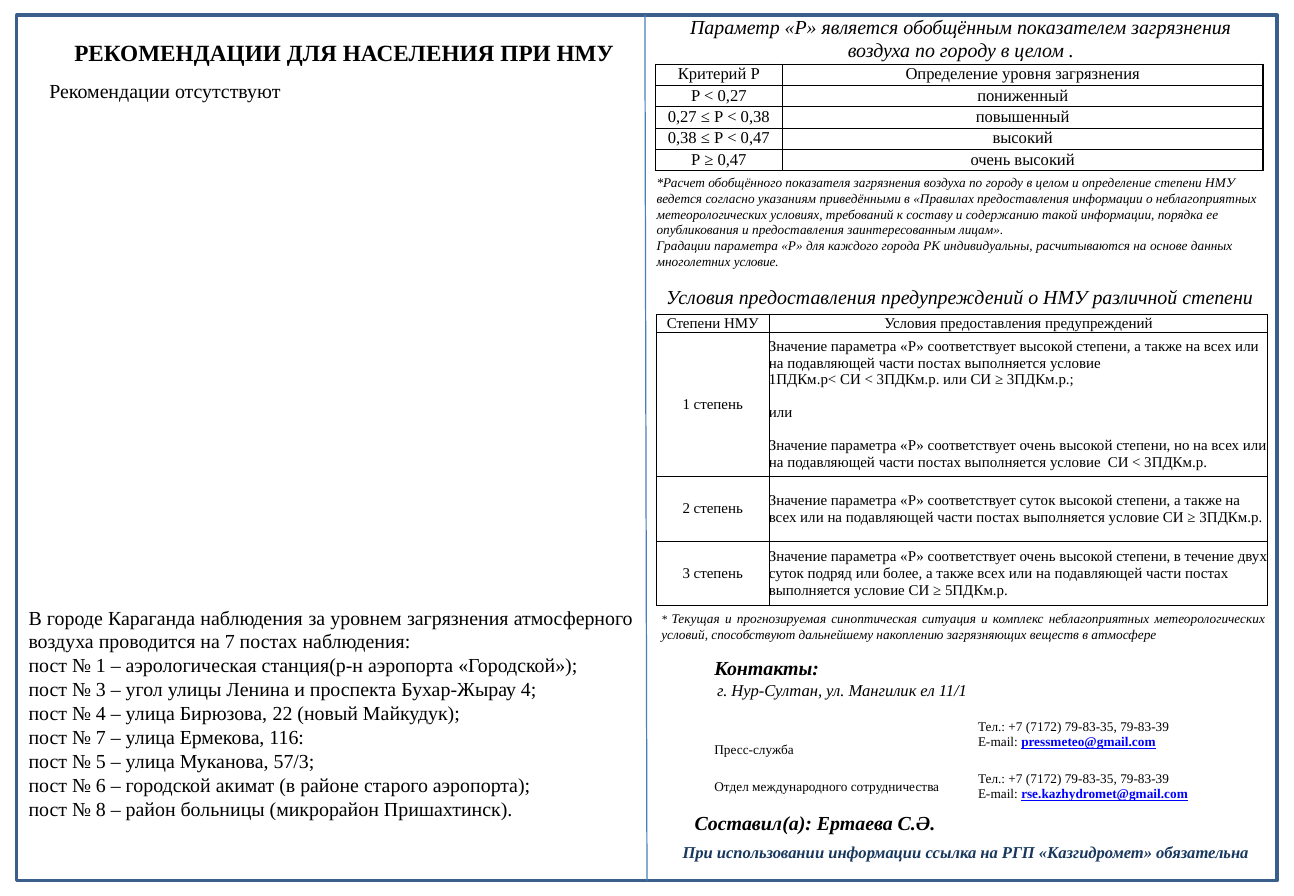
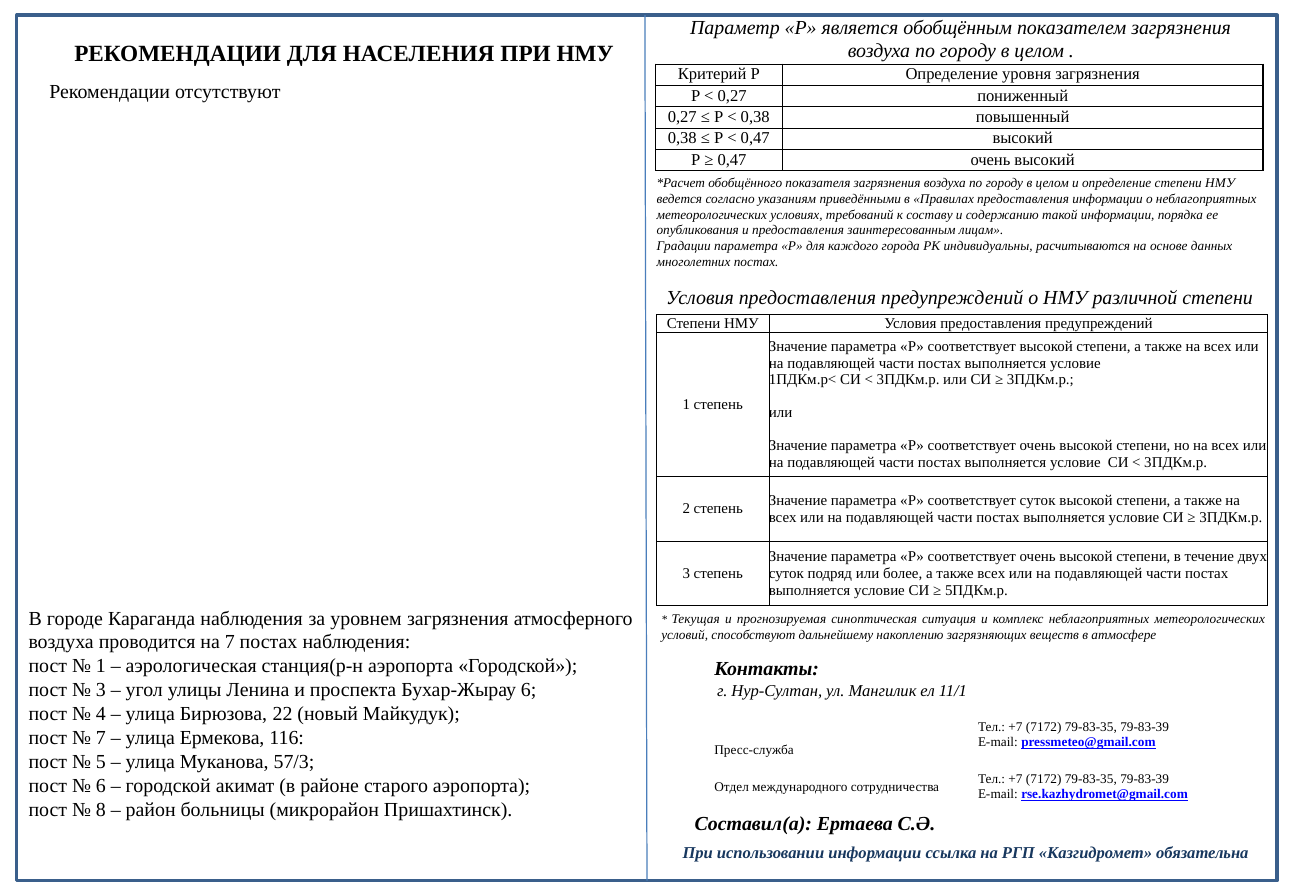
многолетних условие: условие -> постах (756, 262)
Бухар-Жырау 4: 4 -> 6 (529, 690)
